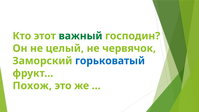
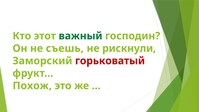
целый: целый -> съешь (65, 48)
червячок: червячок -> рискнули (129, 48)
горьковатый colour: blue -> red (110, 61)
